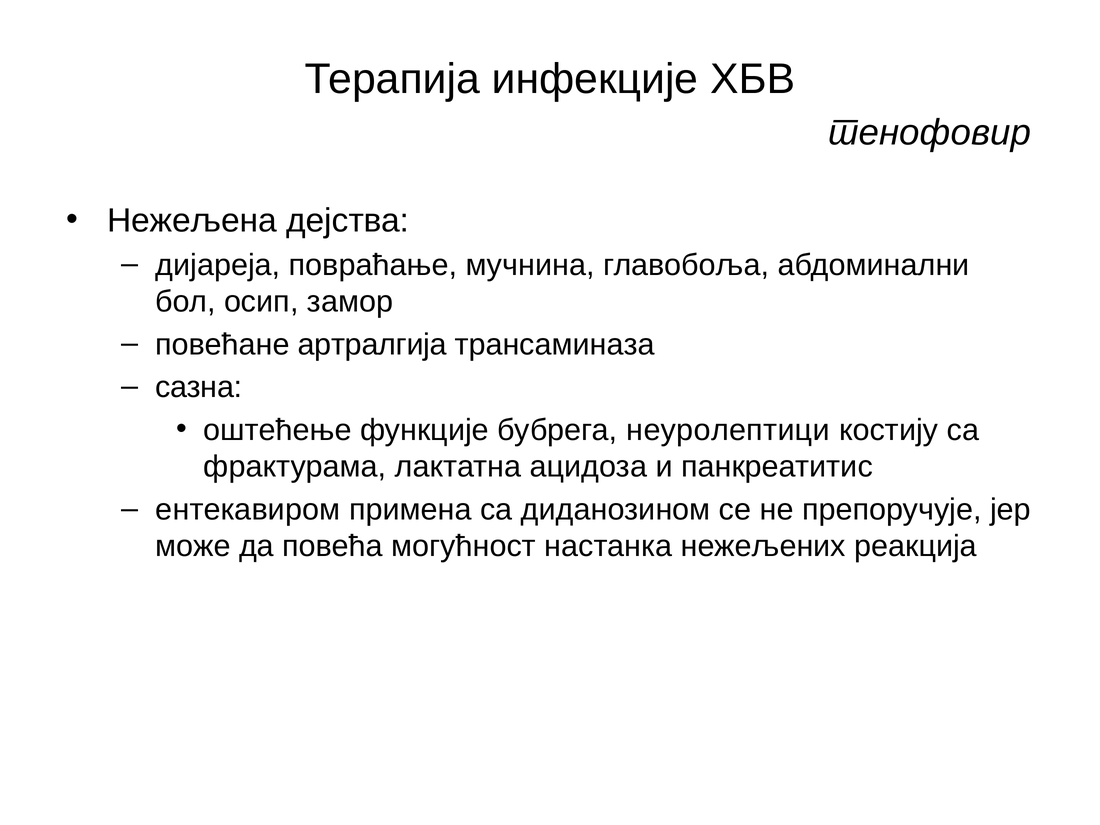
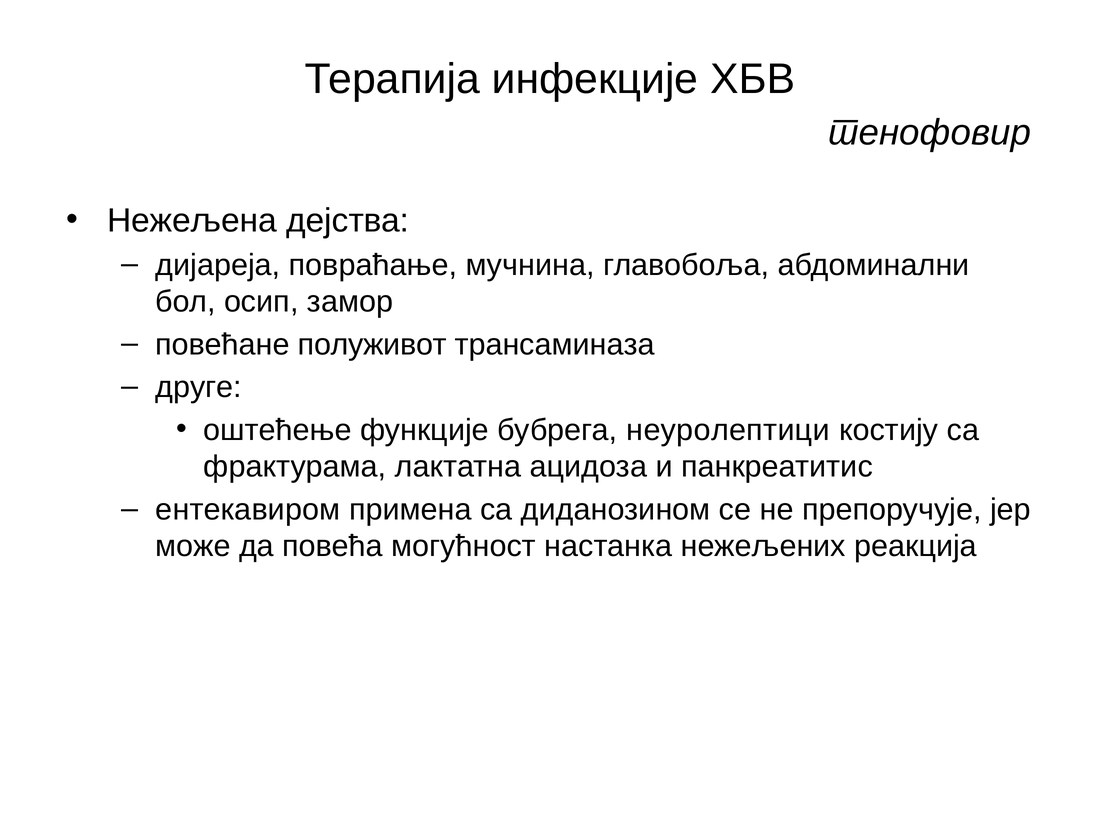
артралгија: артралгија -> полуживот (372, 344)
сазна: сазна -> друге (199, 387)
